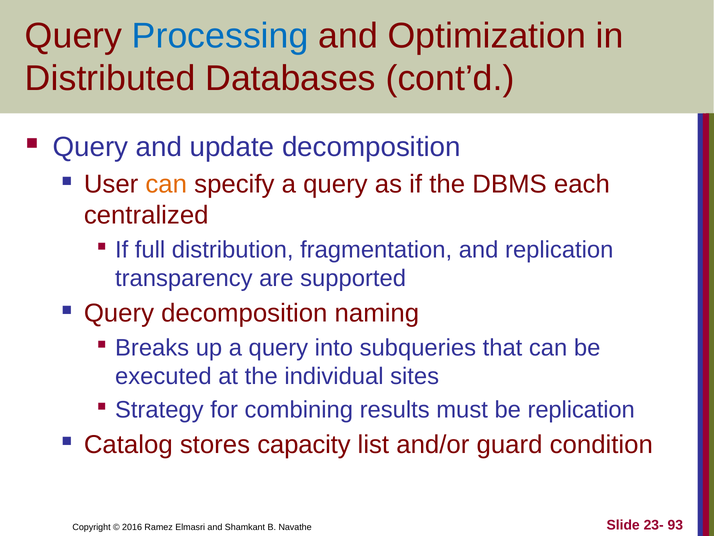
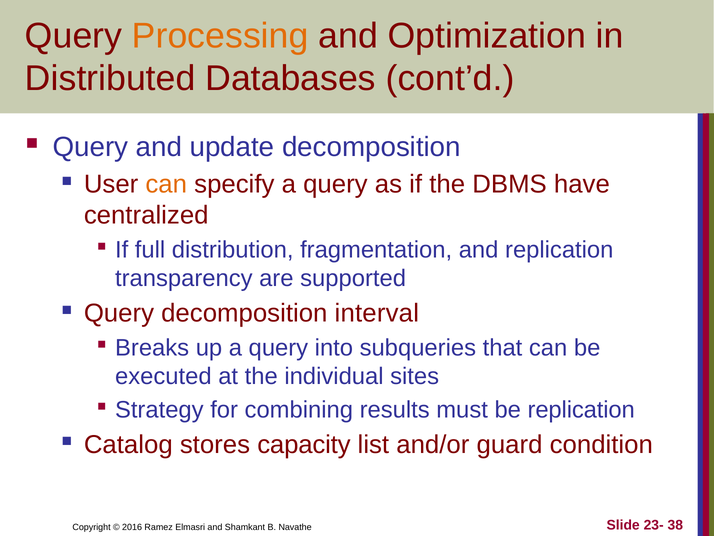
Processing colour: blue -> orange (220, 36)
each: each -> have (582, 184)
naming: naming -> interval (377, 313)
93: 93 -> 38 (675, 525)
